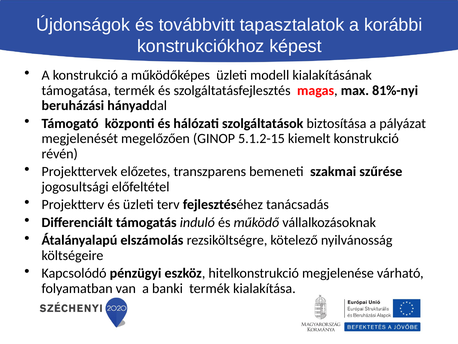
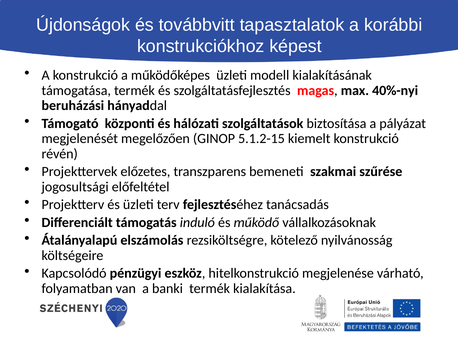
81%-nyi: 81%-nyi -> 40%-nyi (395, 90)
